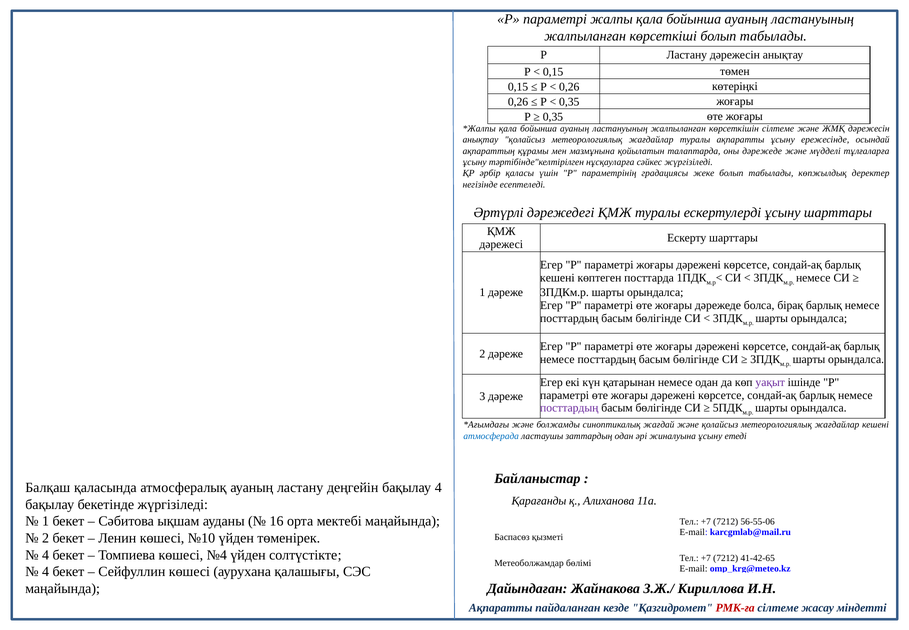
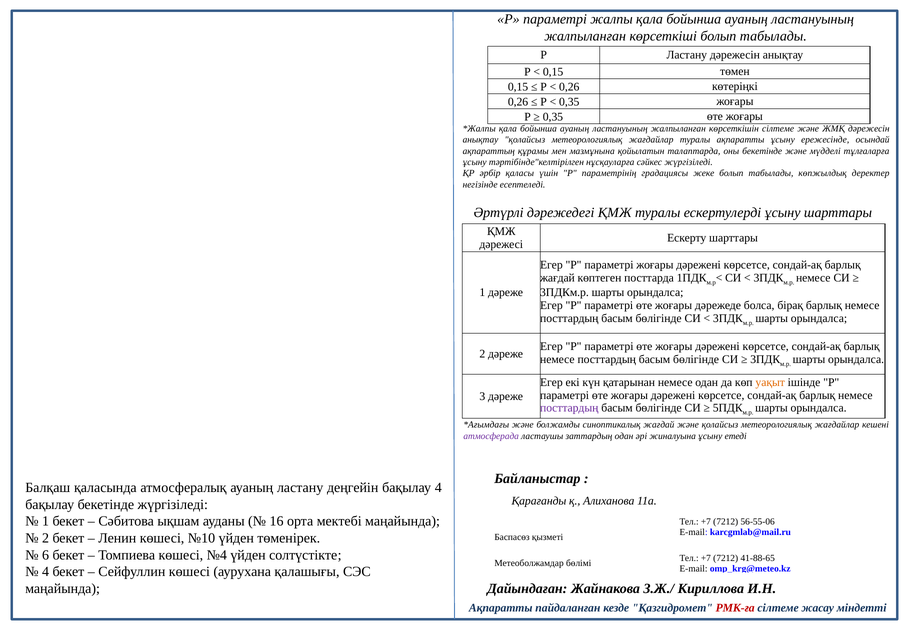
оны дәрежеде: дәрежеде -> бекетінде (762, 151)
кешені: кешені -> жағдай (557, 278)
уақыт colour: purple -> orange (770, 382)
атмосферада colour: blue -> purple (491, 435)
4: 4 -> 6 (46, 554)
41-42-65: 41-42-65 -> 41-88-65 (758, 557)
